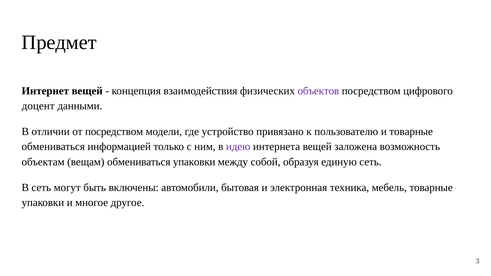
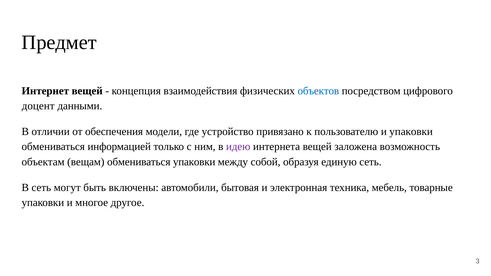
объектов colour: purple -> blue (318, 91)
от посредством: посредством -> обеспечения (114, 132)
и товарные: товарные -> упаковки (411, 132)
